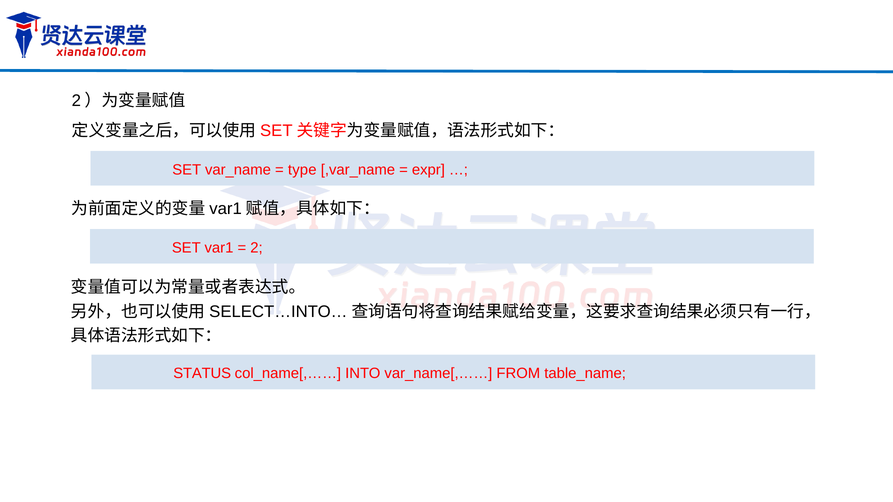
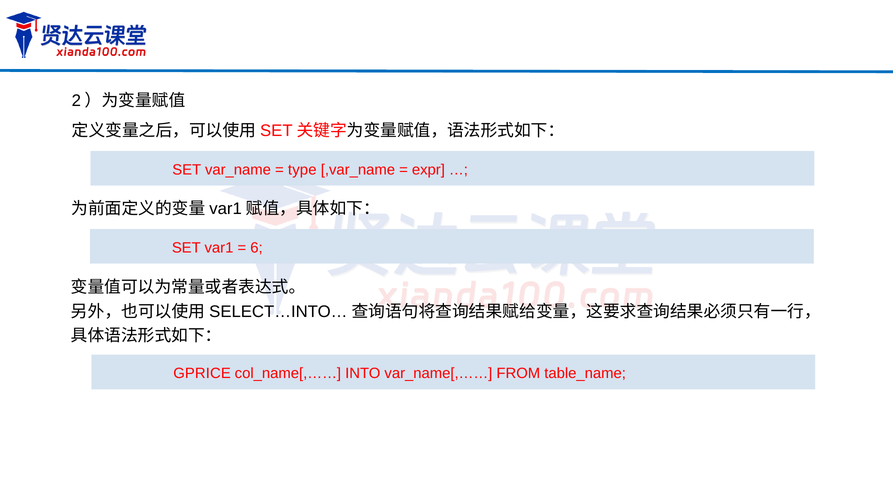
2: 2 -> 6 (256, 248)
STATUS: STATUS -> GPRICE (202, 374)
